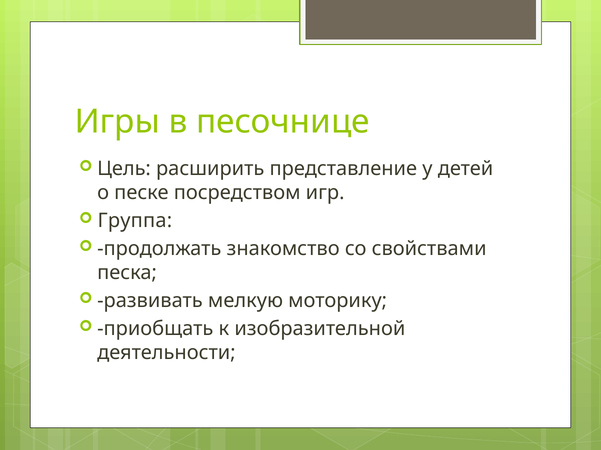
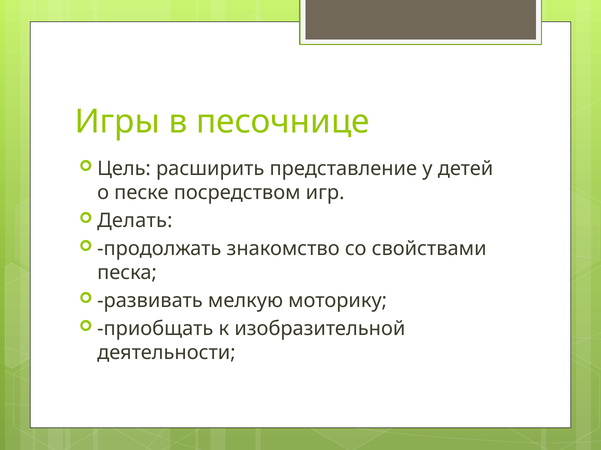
Группа: Группа -> Делать (135, 221)
